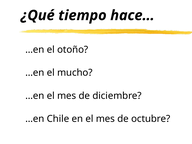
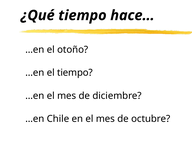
el mucho: mucho -> tiempo (75, 73)
